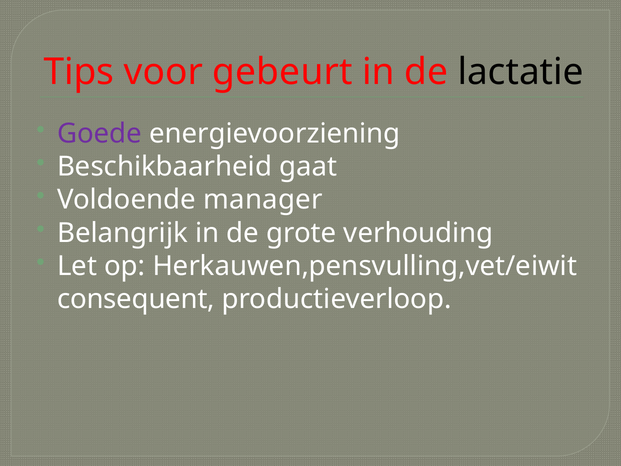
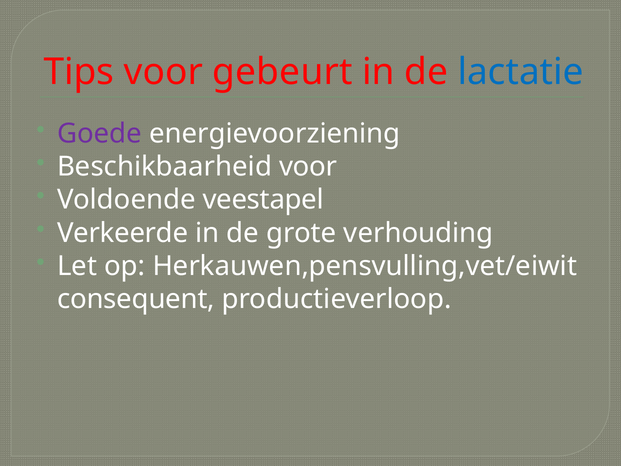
lactatie colour: black -> blue (521, 72)
Beschikbaarheid gaat: gaat -> voor (308, 167)
manager: manager -> veestapel (263, 200)
Belangrijk: Belangrijk -> Verkeerde (123, 233)
